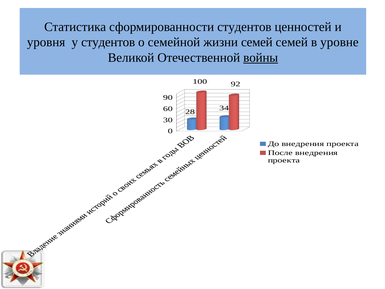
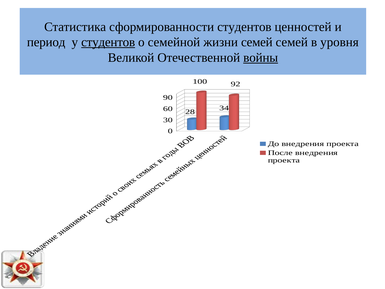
уровня: уровня -> период (46, 42)
студентов underline: none -> present (108, 42)
уровне: уровне -> уровня (339, 42)
